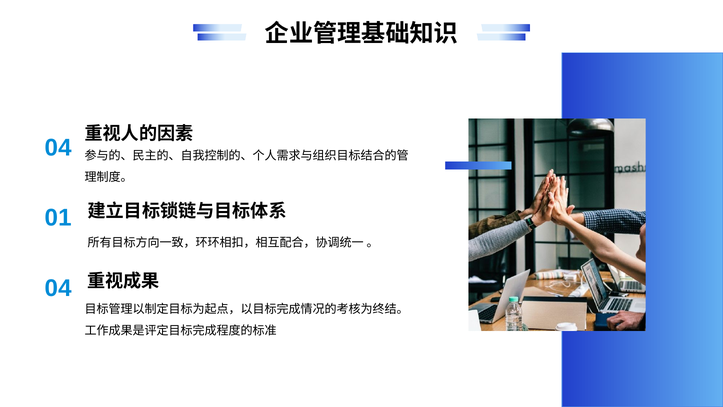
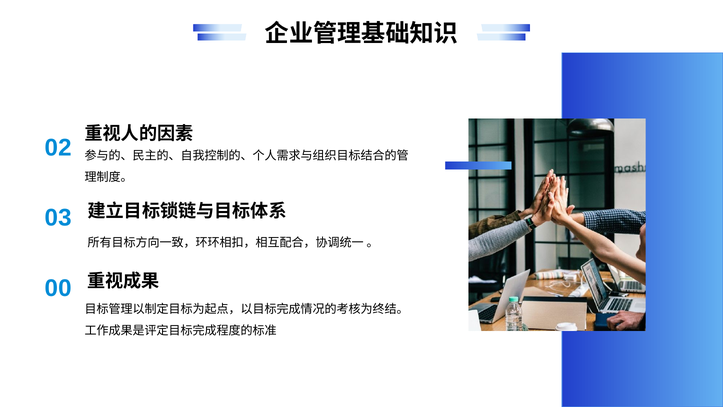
4: 4 -> 2 (65, 148)
1: 1 -> 3 (65, 218)
4: 4 -> 0 (65, 288)
